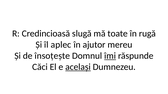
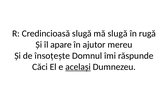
mă toate: toate -> slugă (118, 34)
aplec: aplec -> apare (61, 45)
îmi underline: present -> none (110, 56)
